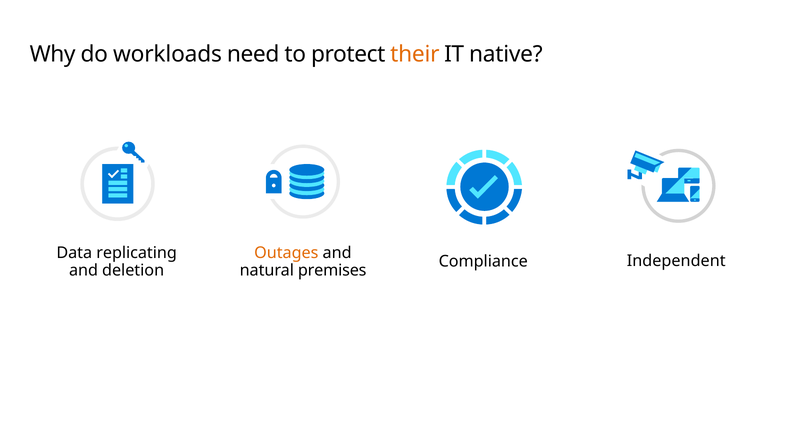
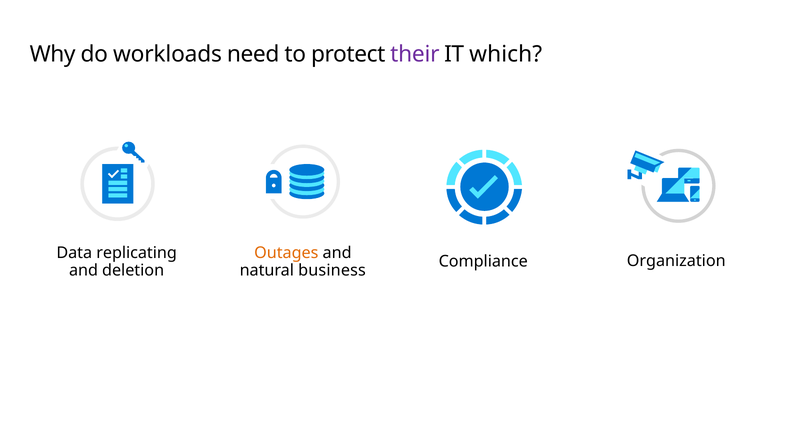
their colour: orange -> purple (415, 54)
native: native -> which (506, 54)
Independent: Independent -> Organization (676, 261)
premises: premises -> business (332, 271)
